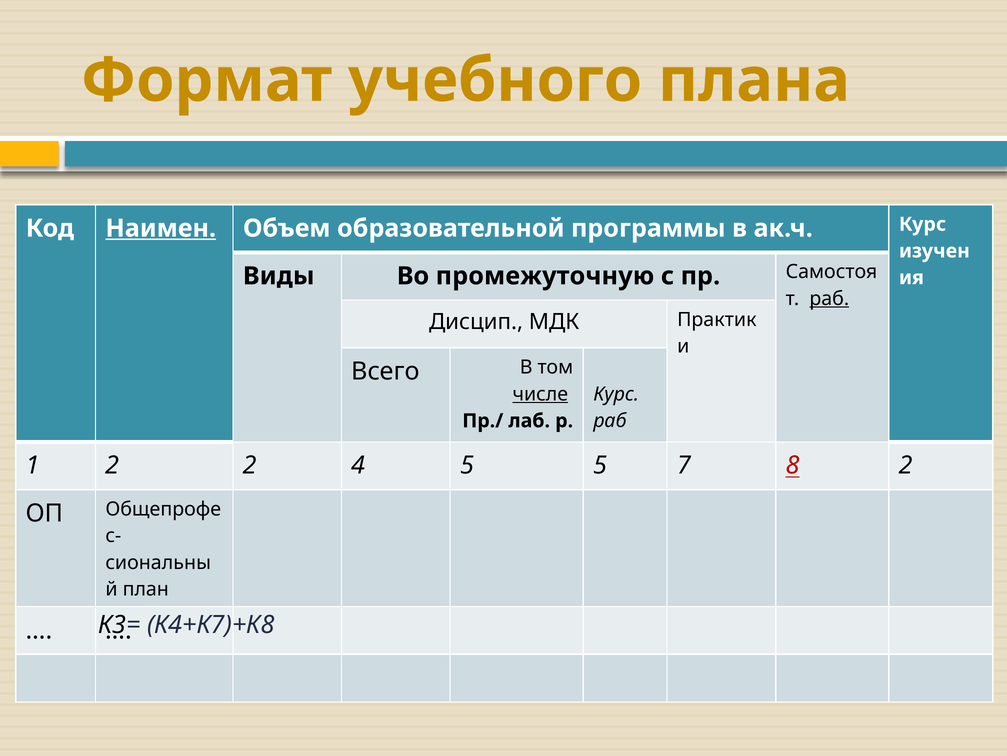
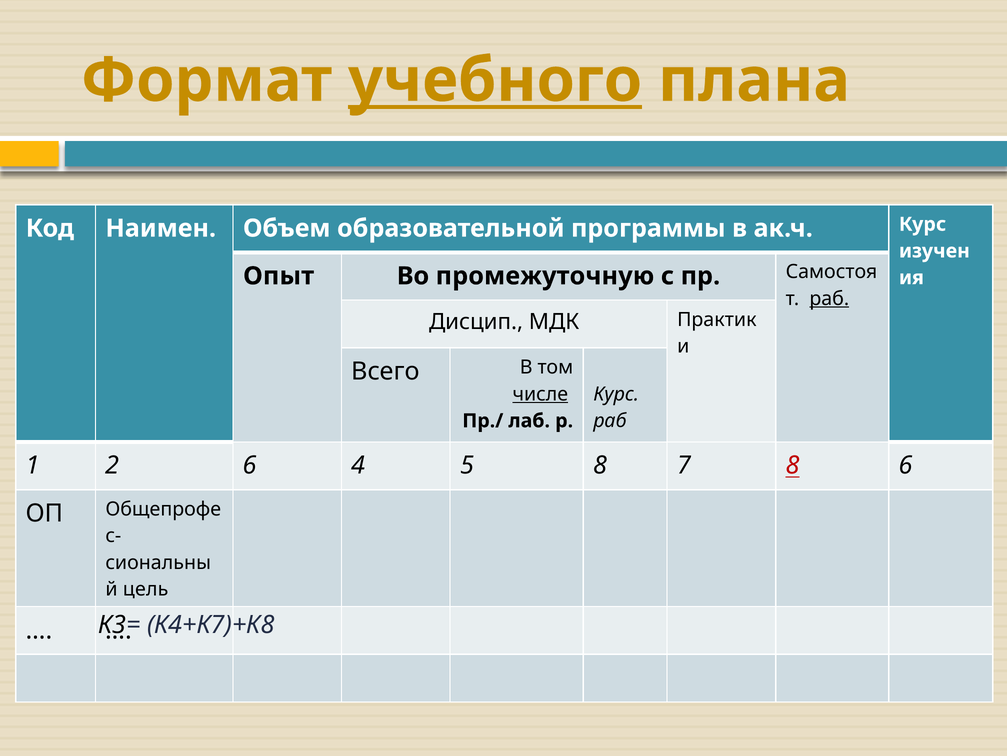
учебного underline: none -> present (495, 80)
Наимен underline: present -> none (161, 228)
Виды: Виды -> Опыт (279, 276)
2 2: 2 -> 6 (250, 465)
5 5: 5 -> 8 (600, 465)
8 2: 2 -> 6 (906, 465)
план: план -> цель (146, 589)
